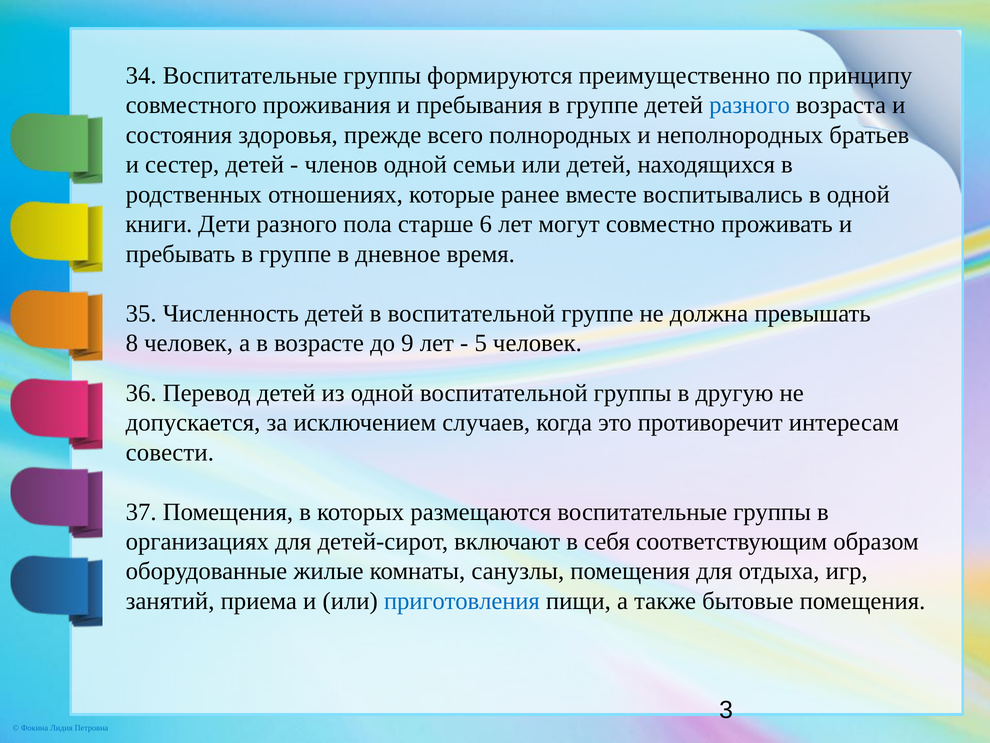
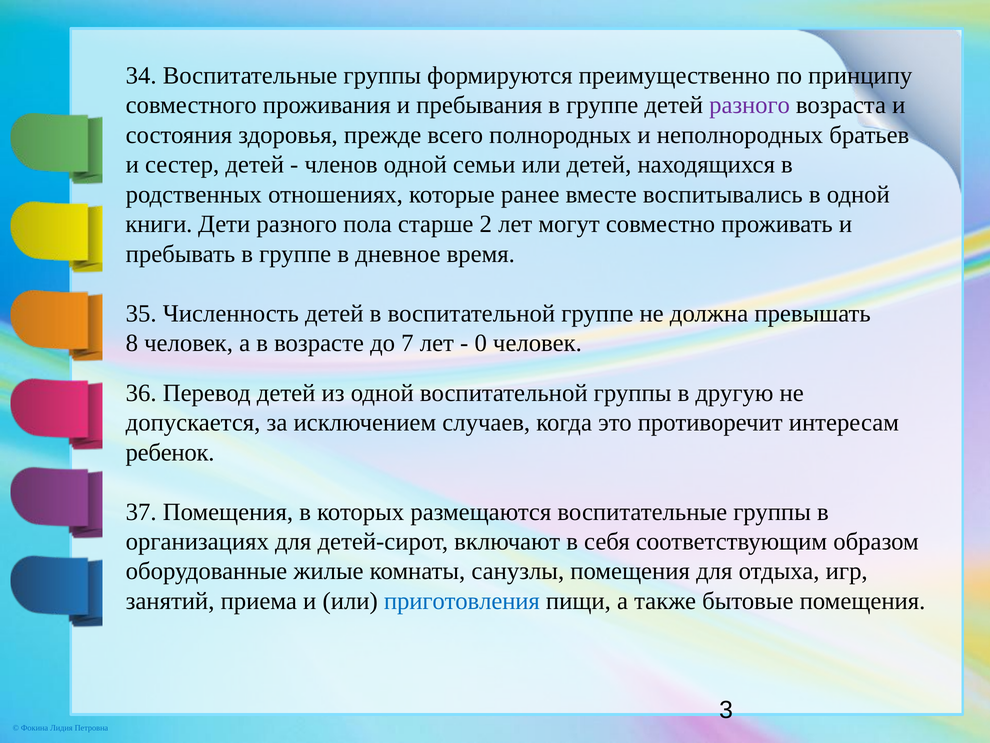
разного colour: blue -> purple (750, 105)
6: 6 -> 2 (486, 224)
9: 9 -> 7 (407, 343)
5: 5 -> 0 (481, 343)
совести: совести -> ребенок (170, 452)
